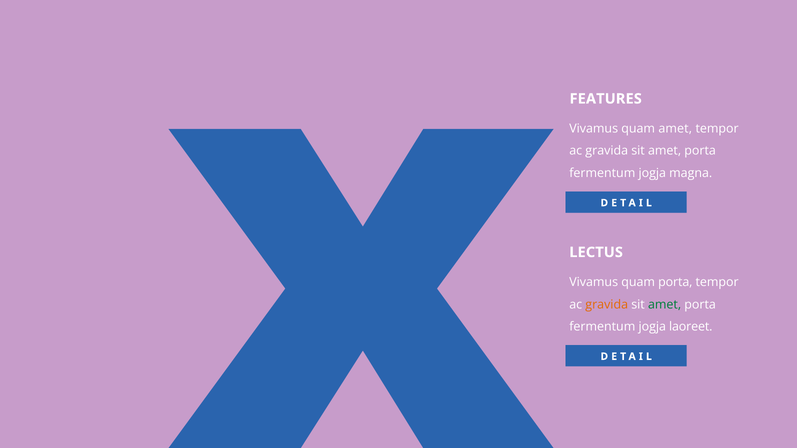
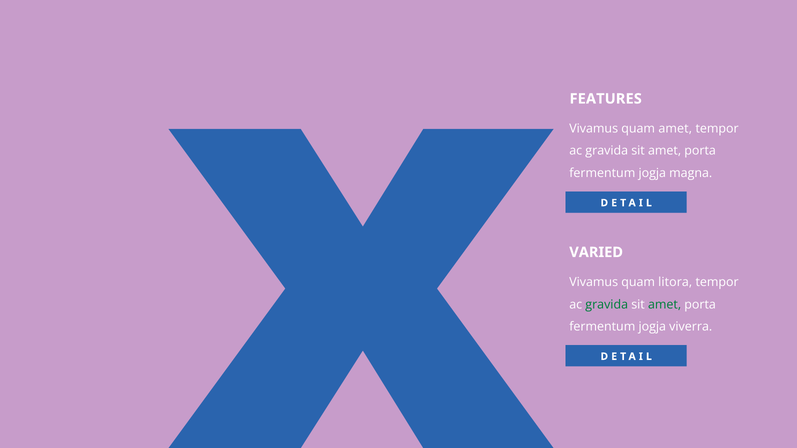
LECTUS: LECTUS -> VARIED (596, 252)
quam porta: porta -> litora (675, 282)
gravida colour: orange -> green (607, 305)
laoreet: laoreet -> viverra (691, 327)
